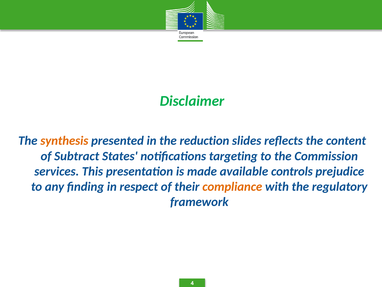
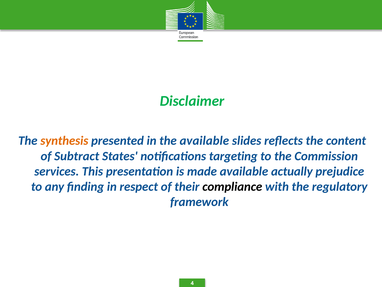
the reduction: reduction -> available (204, 140)
controls: controls -> actually (292, 171)
compliance colour: orange -> black (232, 186)
